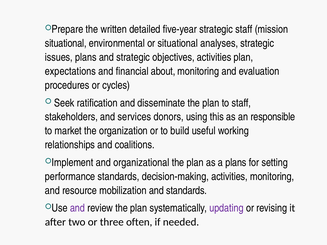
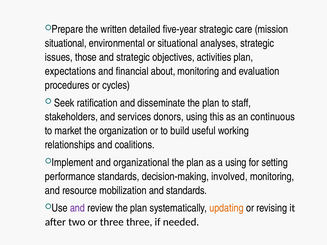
strategic staff: staff -> care (244, 29)
issues plans: plans -> those (86, 57)
responsible: responsible -> continuous (273, 117)
a plans: plans -> using (236, 163)
decision-making activities: activities -> involved (229, 177)
updating colour: purple -> orange (226, 208)
three often: often -> three (139, 222)
